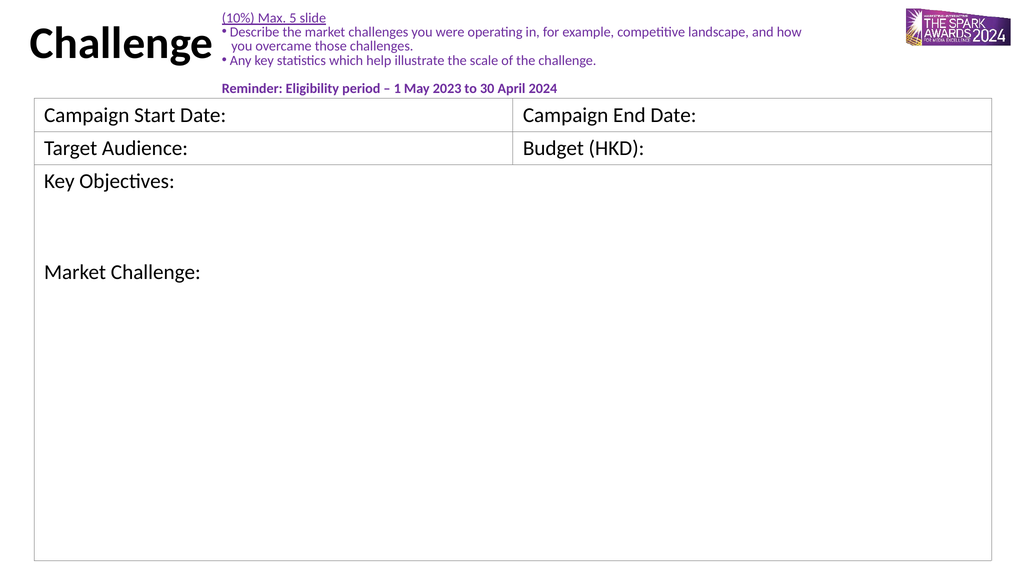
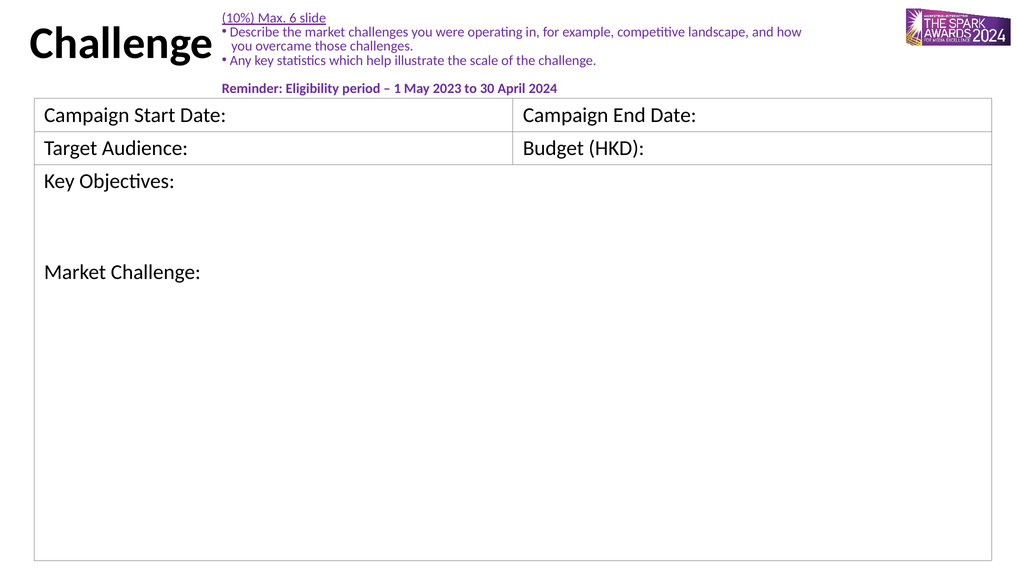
5: 5 -> 6 (293, 18)
